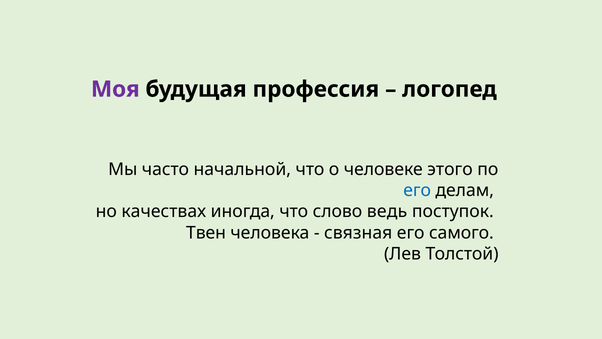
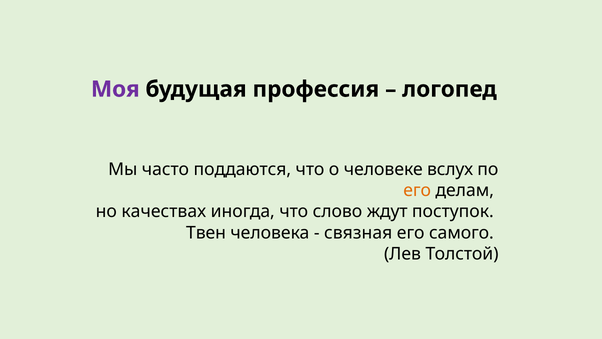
начальной: начальной -> поддаются (242, 169)
этого: этого -> вслух (450, 169)
его colour: blue -> orange (417, 190)
ведь: ведь -> ждут (387, 211)
